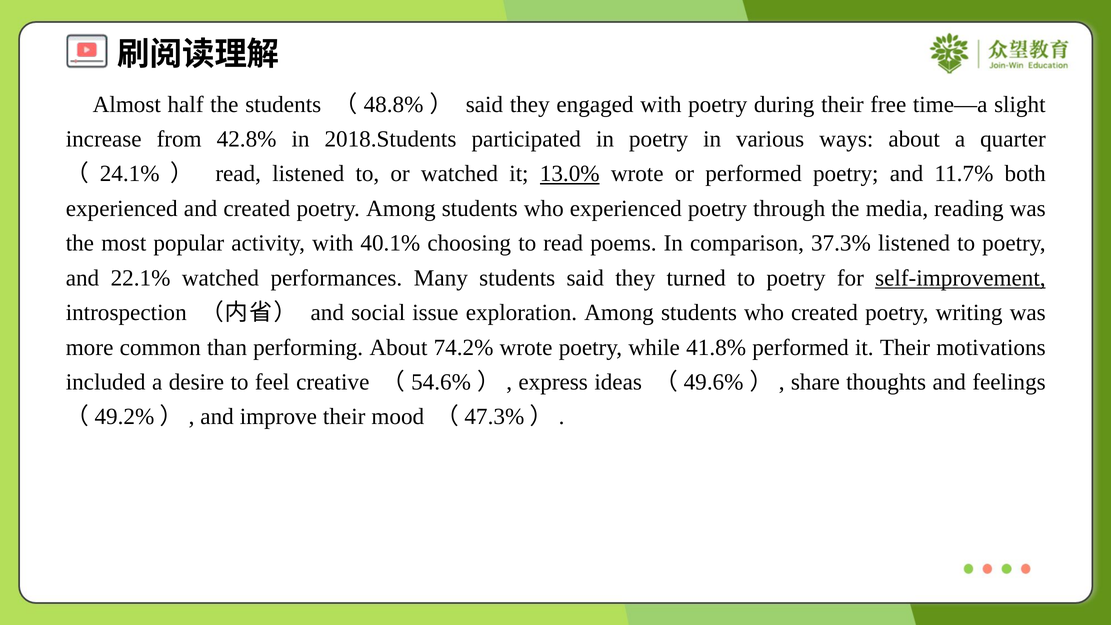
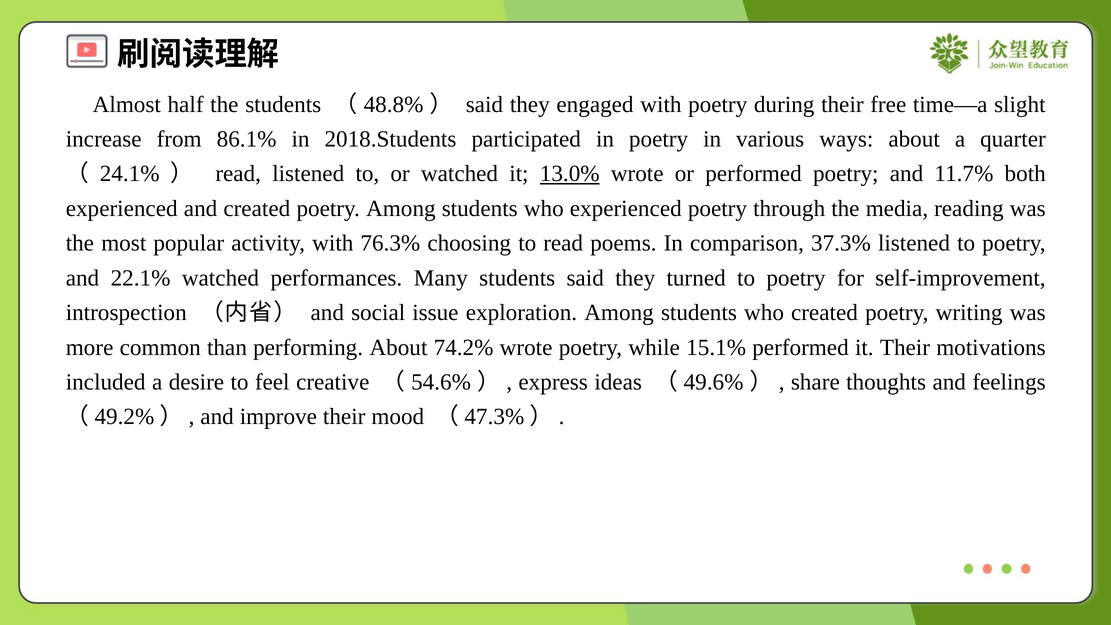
42.8%: 42.8% -> 86.1% (247, 139)
40.1%: 40.1% -> 76.3% (390, 243)
self-improvement underline: present -> none (960, 278)
41.8%: 41.8% -> 15.1% (716, 347)
